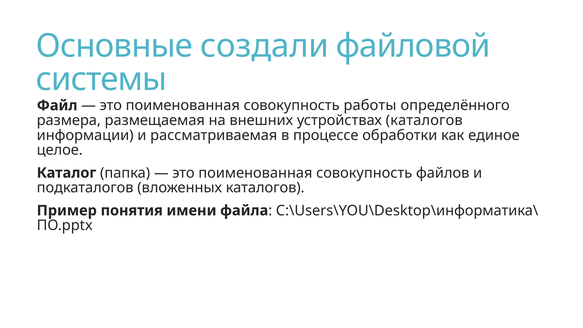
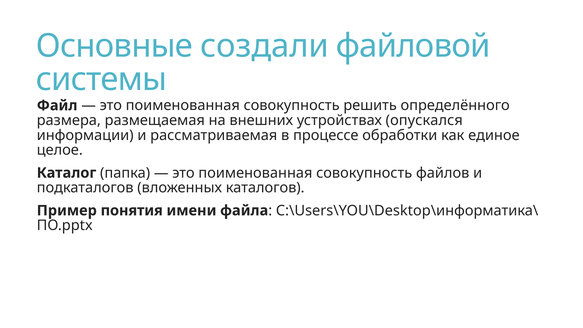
работы: работы -> решить (370, 105)
устройствах каталогов: каталогов -> опускался (424, 120)
